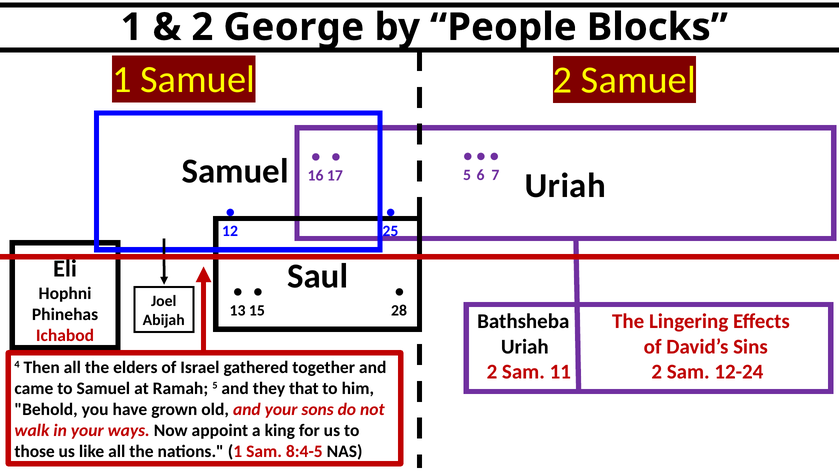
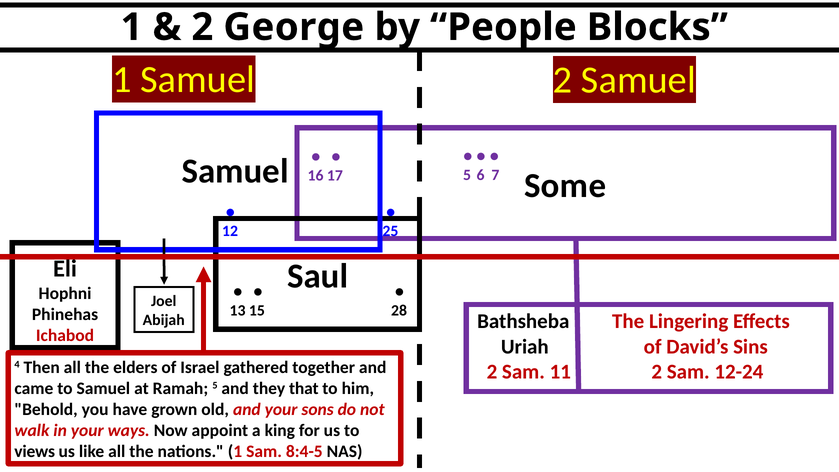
Uriah: Uriah -> Some (565, 186)
those: those -> views (35, 451)
